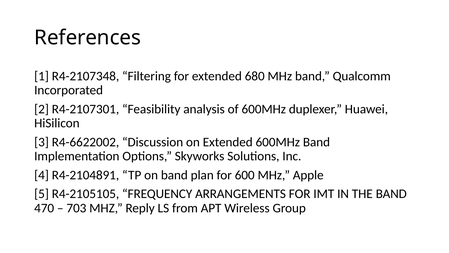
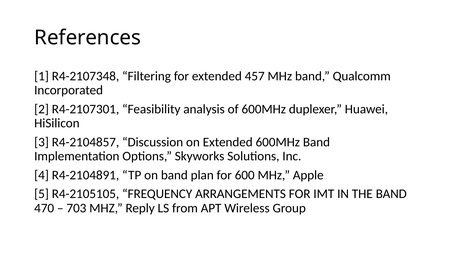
680: 680 -> 457 (255, 76)
R4-6622002: R4-6622002 -> R4-2104857 (85, 142)
